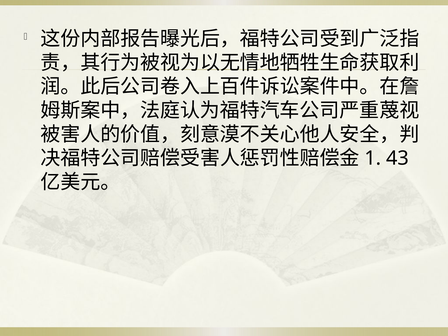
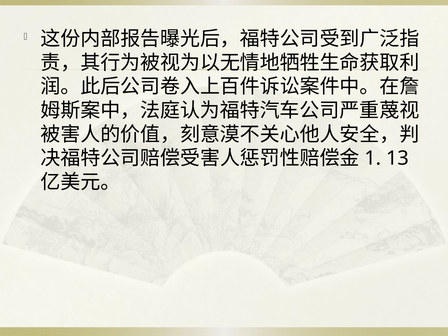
43: 43 -> 13 (398, 158)
